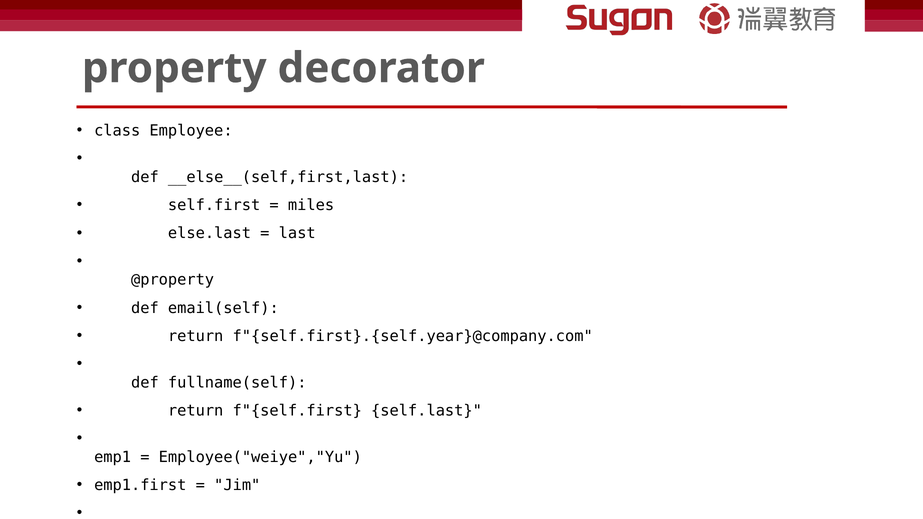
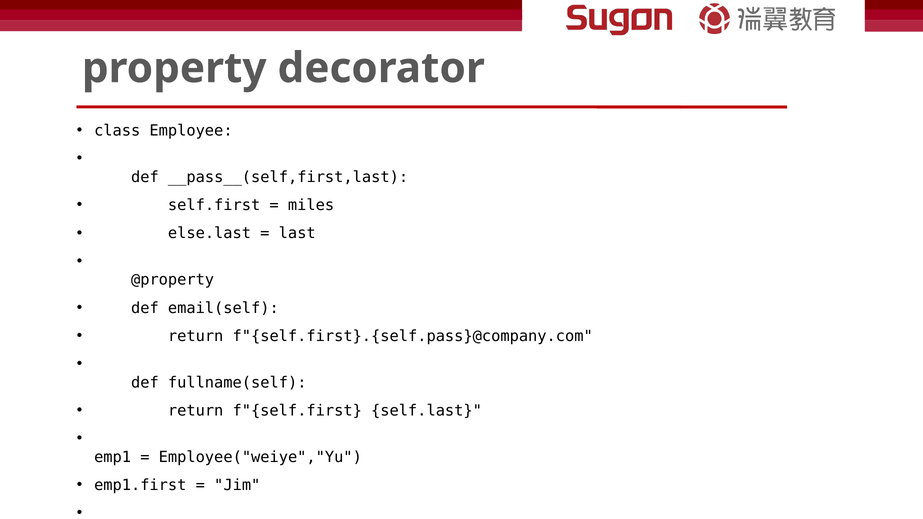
__else__(self,first,last: __else__(self,first,last -> __pass__(self,first,last (288, 177)
f"{self.first}.{self.year}@company.com: f"{self.first}.{self.year}@company.com -> f"{self.first}.{self.pass}@company.com (413, 336)
